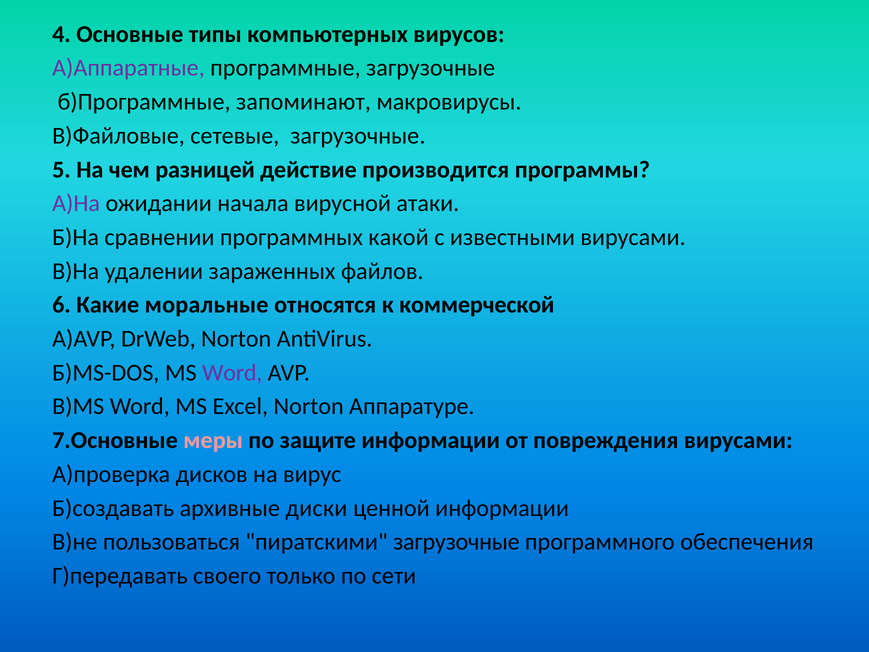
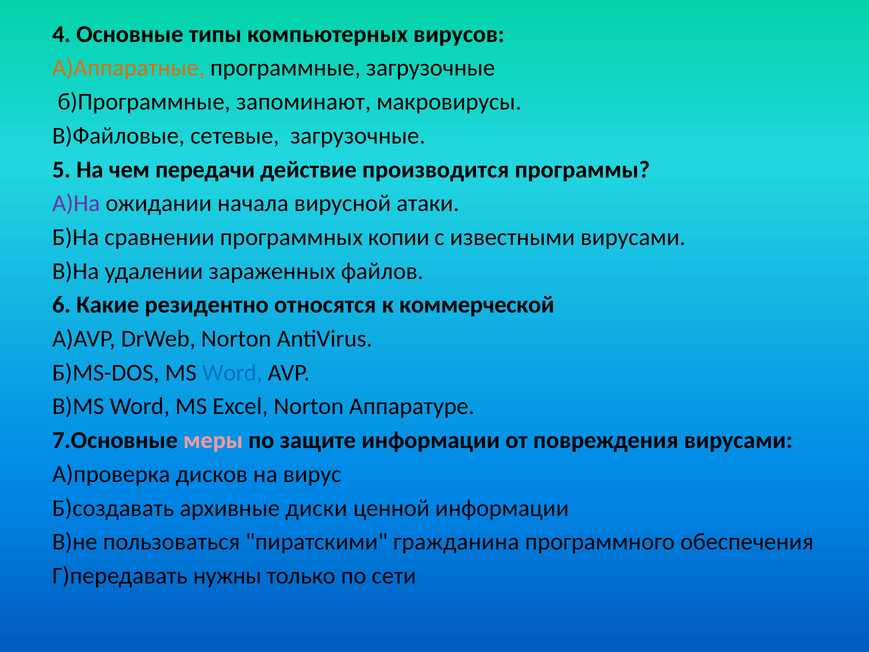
А)Аппаратные colour: purple -> orange (128, 68)
разницей: разницей -> передачи (205, 169)
какой: какой -> копии (399, 237)
моральные: моральные -> резидентно (207, 305)
Word colour: purple -> blue (232, 373)
пиратскими загрузочные: загрузочные -> гражданина (456, 542)
своего: своего -> нужны (227, 576)
